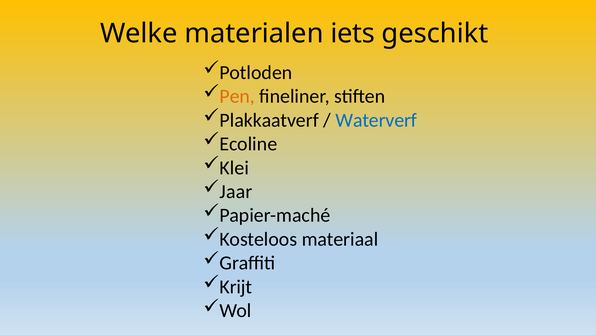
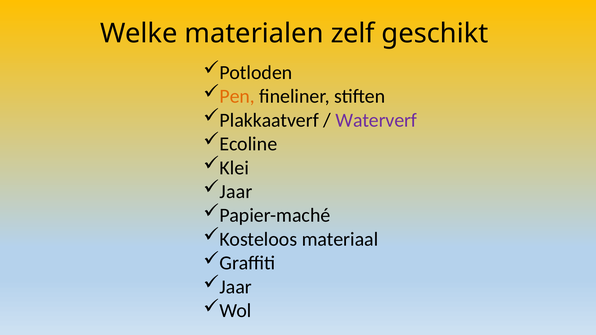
iets: iets -> zelf (353, 34)
Waterverf colour: blue -> purple (376, 120)
Krijt: Krijt -> Jaar (236, 287)
